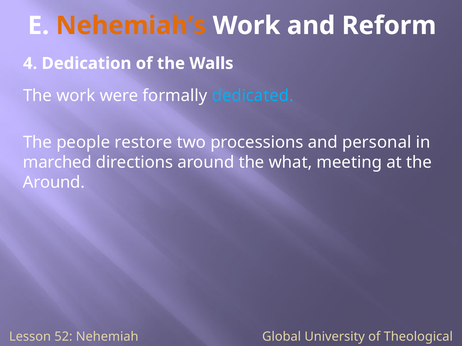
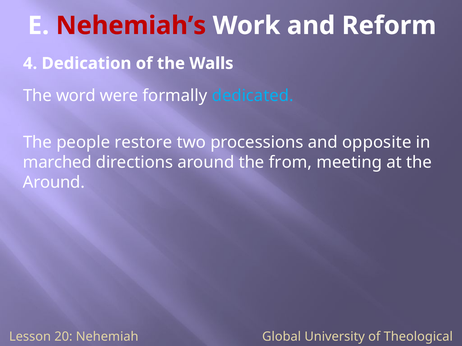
Nehemiah’s colour: orange -> red (131, 26)
The work: work -> word (76, 96)
personal: personal -> opposite (377, 143)
what: what -> from (290, 163)
52: 52 -> 20 (63, 337)
